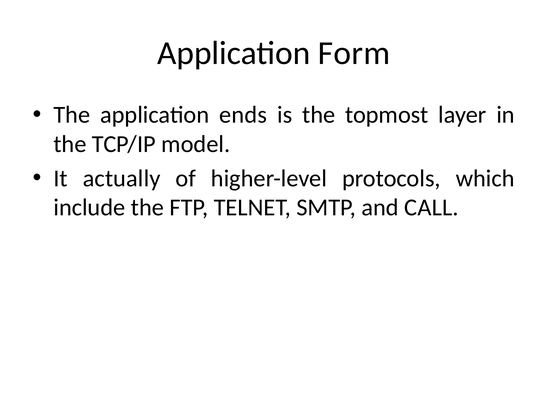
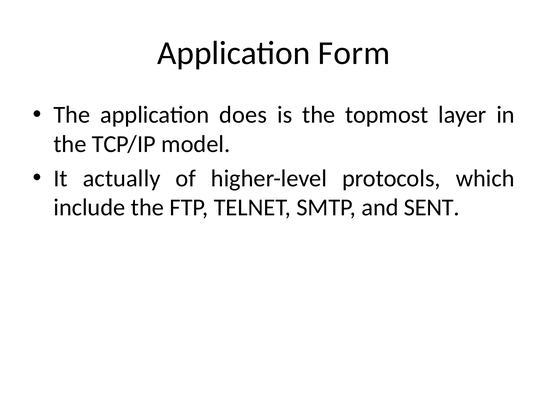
ends: ends -> does (243, 115)
CALL: CALL -> SENT (432, 208)
